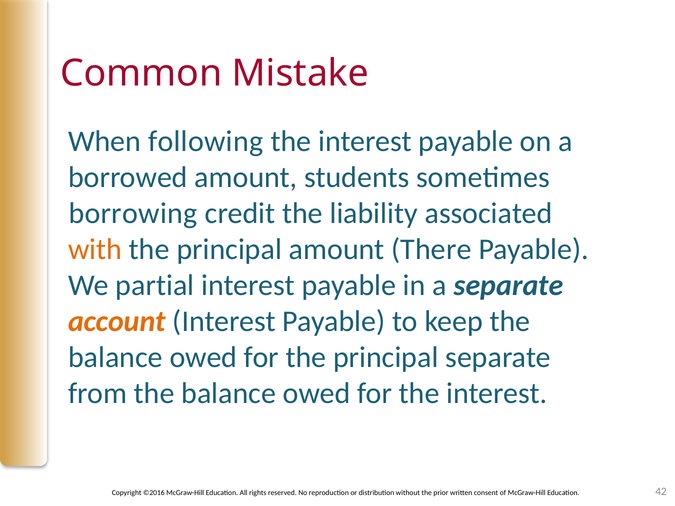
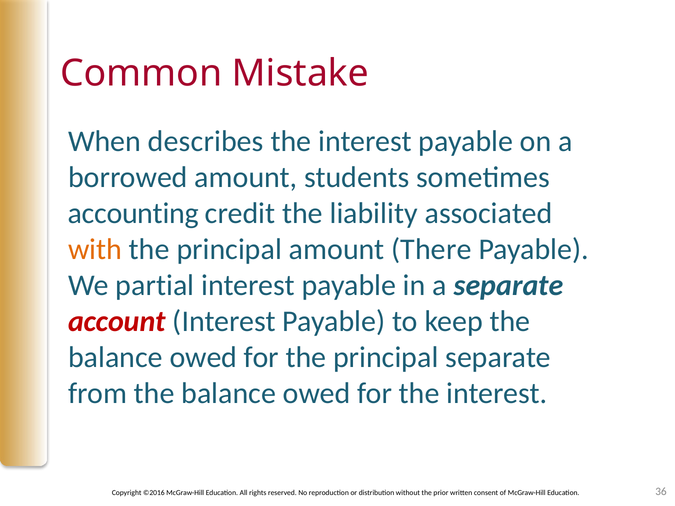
following: following -> describes (206, 141)
borrowing: borrowing -> accounting (133, 213)
account colour: orange -> red (117, 321)
42: 42 -> 36 (661, 492)
